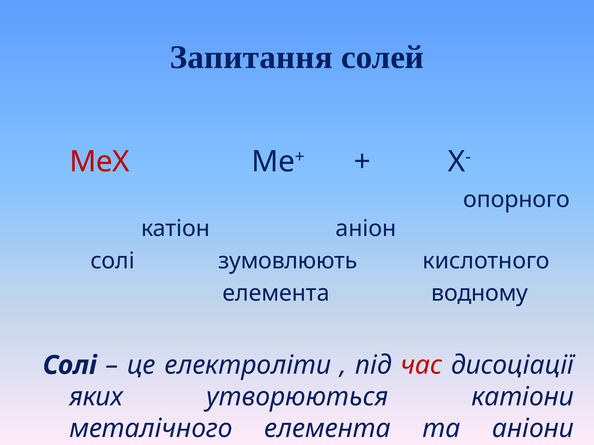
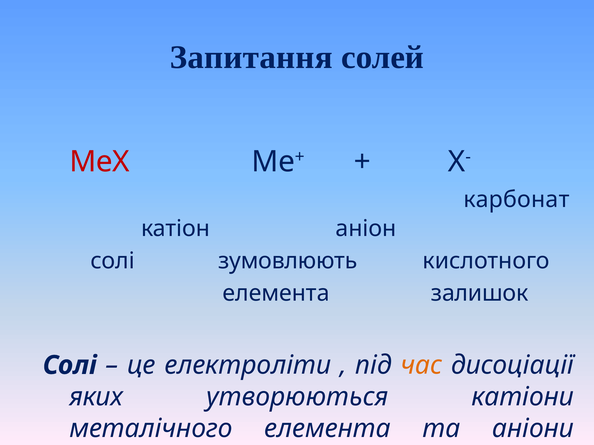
опорного: опорного -> карбонат (516, 200)
водному: водному -> залишок (480, 293)
час colour: red -> orange (421, 366)
